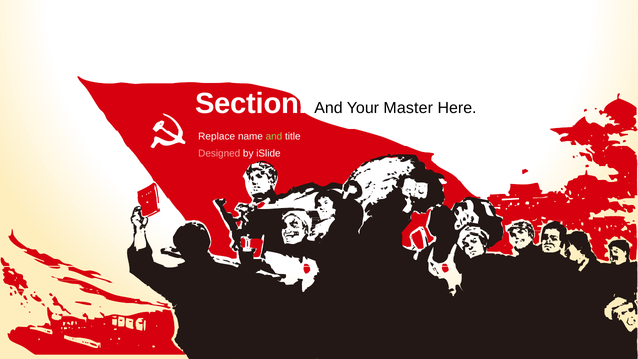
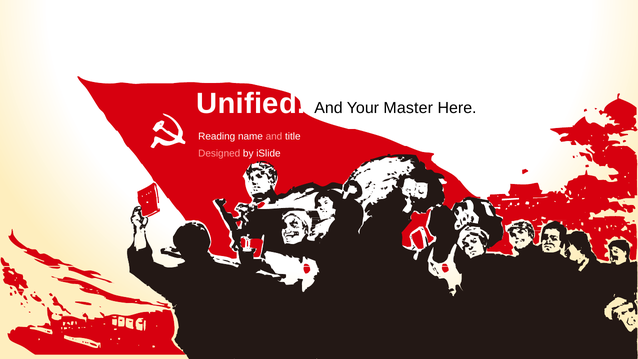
Section: Section -> Unified (251, 103)
Replace: Replace -> Reading (217, 136)
and colour: light green -> pink (274, 136)
